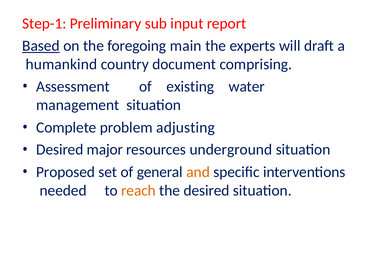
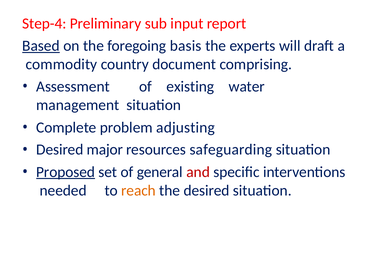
Step-1: Step-1 -> Step-4 (44, 24)
main: main -> basis (186, 46)
humankind: humankind -> commodity (61, 64)
underground: underground -> safeguarding (231, 149)
Proposed underline: none -> present (66, 172)
and colour: orange -> red (198, 172)
